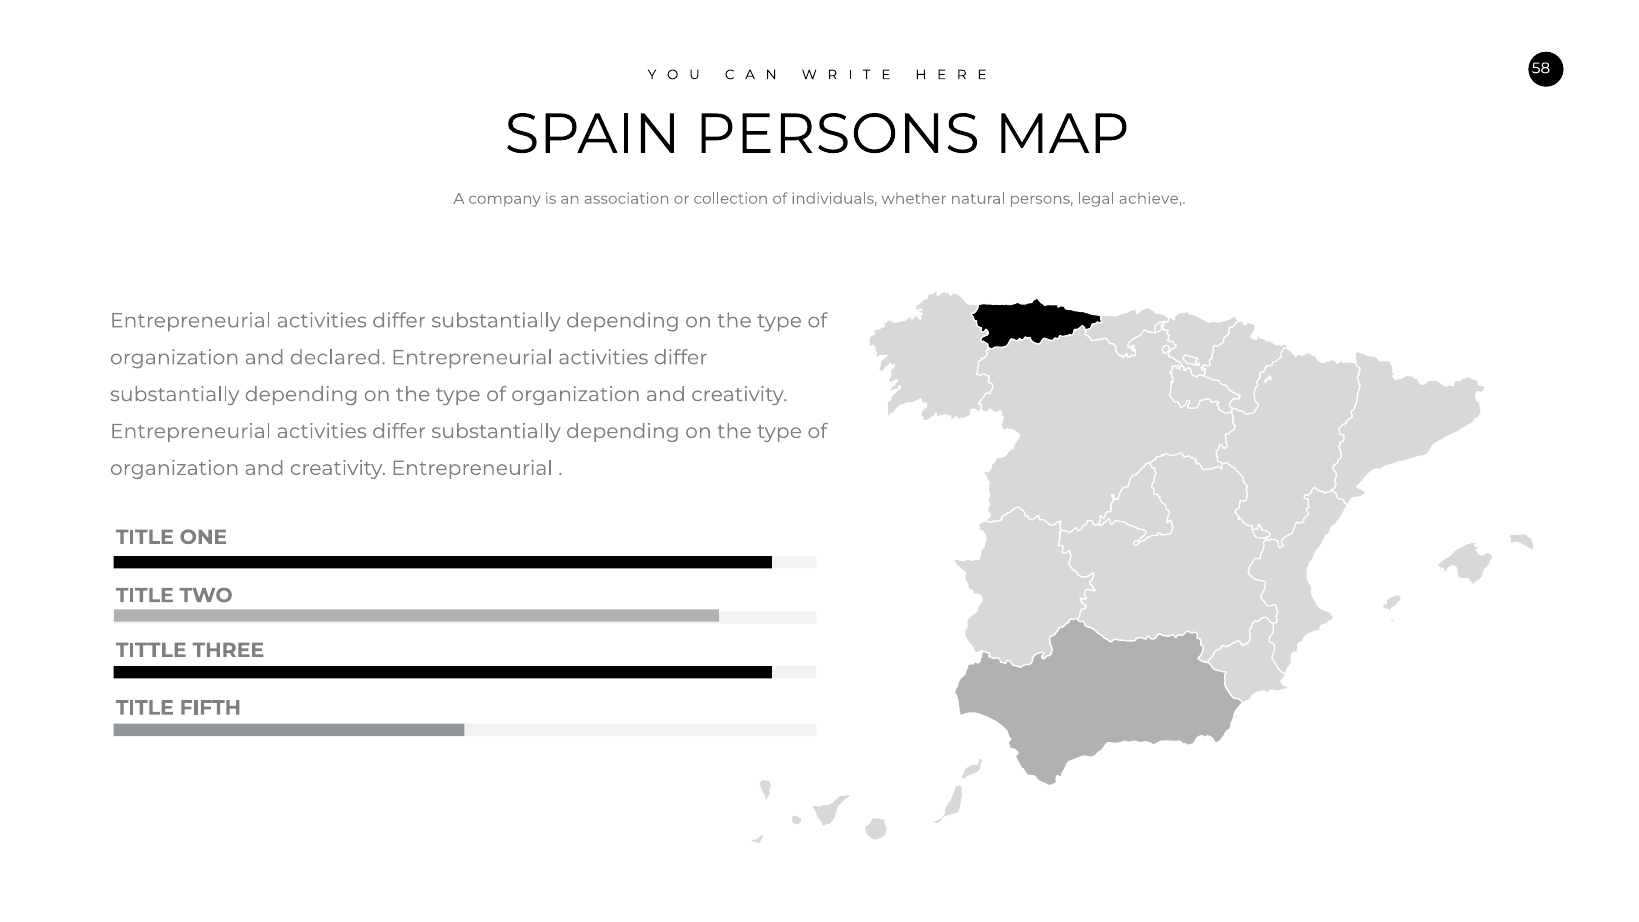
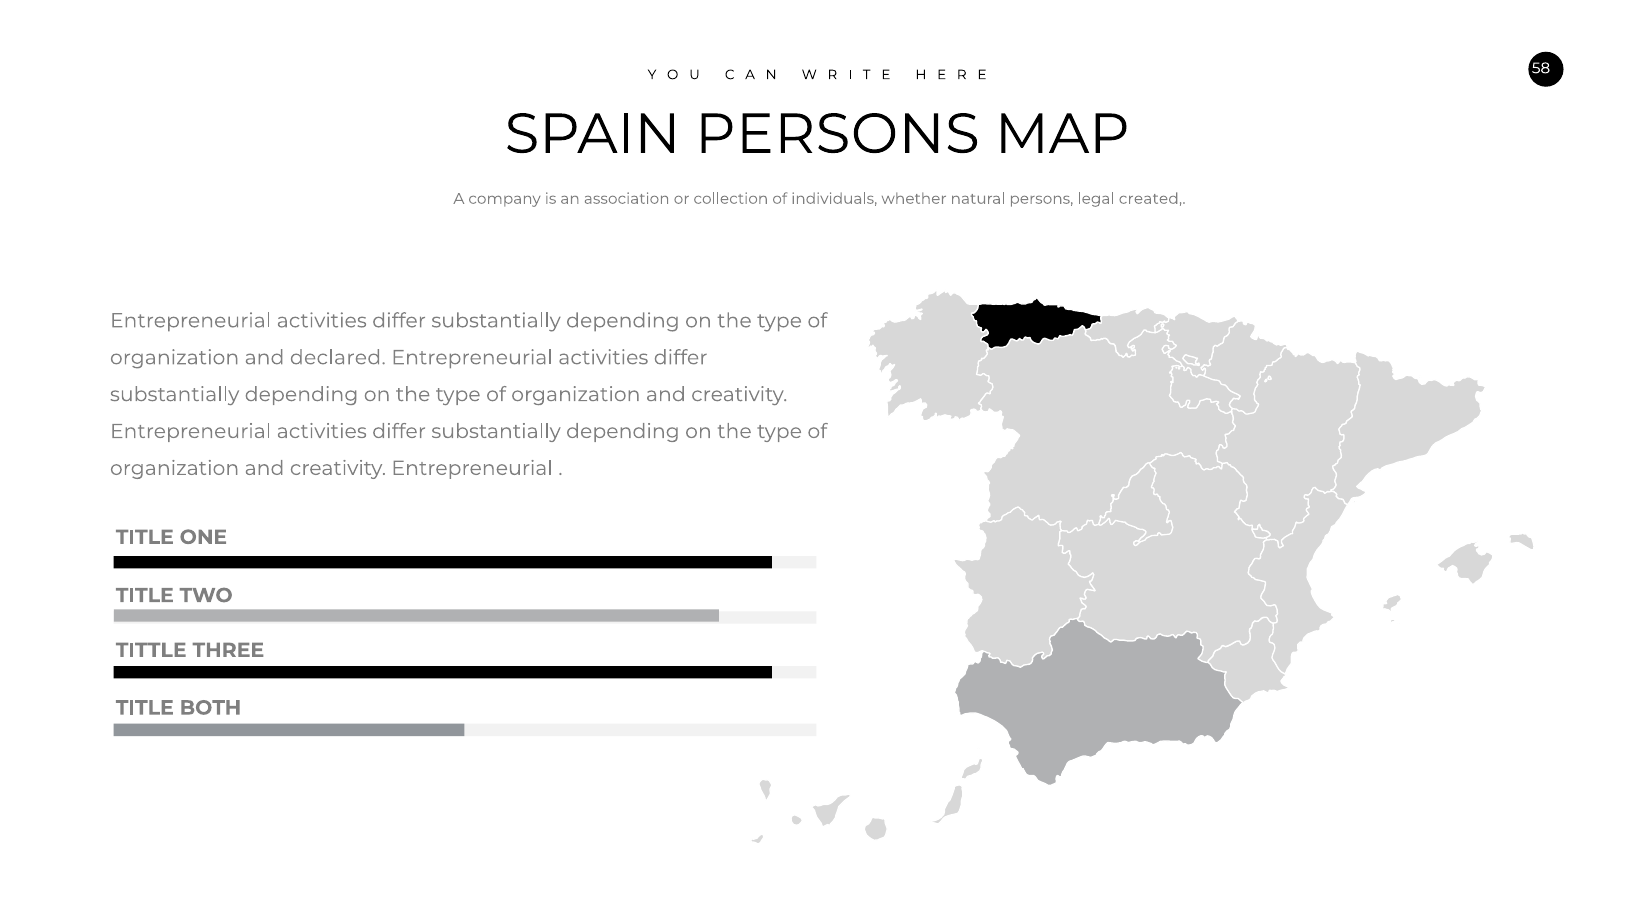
achieve: achieve -> created (1152, 199)
FIFTH: FIFTH -> BOTH (210, 708)
